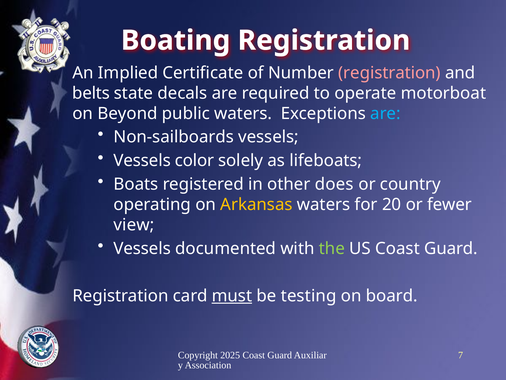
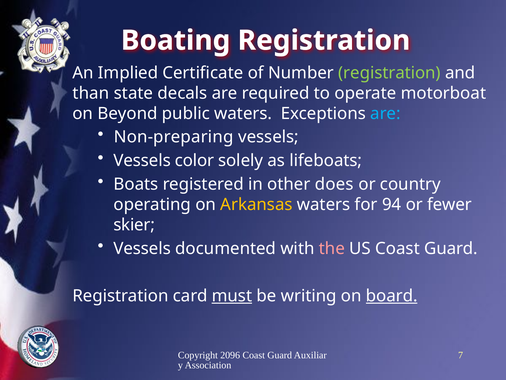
registration colour: pink -> light green (390, 73)
belts: belts -> than (91, 93)
Non-sailboards: Non-sailboards -> Non-preparing (174, 137)
20: 20 -> 94 (392, 204)
view: view -> skier (134, 225)
the colour: light green -> pink (332, 248)
testing: testing -> writing (309, 295)
board underline: none -> present (392, 295)
2025: 2025 -> 2096 (230, 355)
